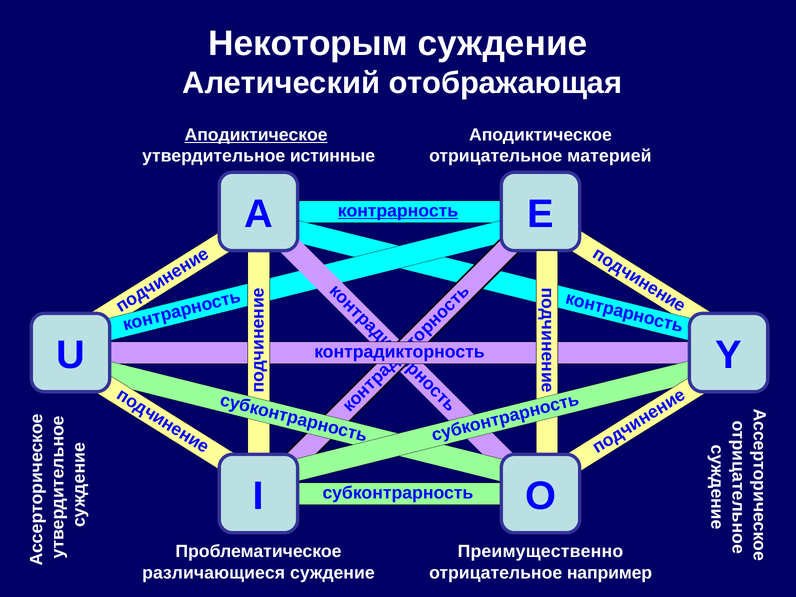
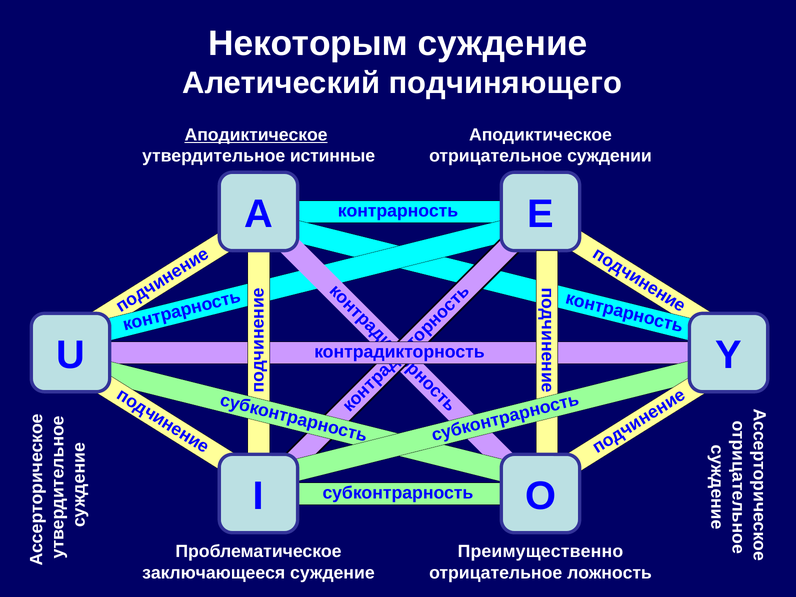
отображающая: отображающая -> подчиняющего (505, 83)
материей: материей -> суждении (609, 156)
контрарность underline: present -> none (398, 211)
различающиеся: различающиеся -> заключающееся (214, 573)
например: например -> ложность (609, 573)
